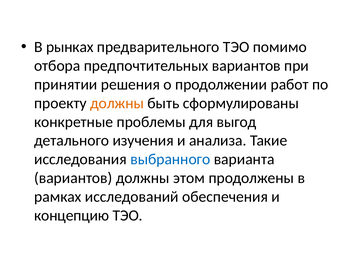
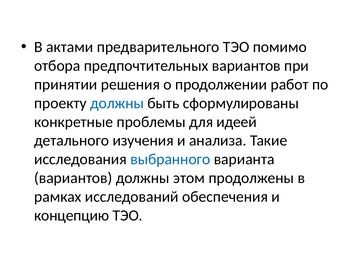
рынках: рынках -> актами (70, 47)
должны colour: orange -> blue (117, 103)
выгод: выгод -> идеей (237, 122)
